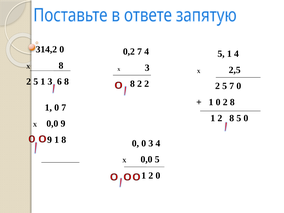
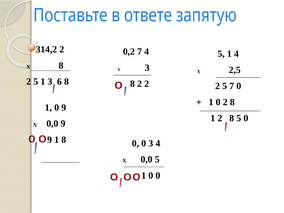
314,2 0: 0 -> 2 (62, 49)
0 7: 7 -> 9 (64, 108)
2: 2 -> 0 (151, 176)
